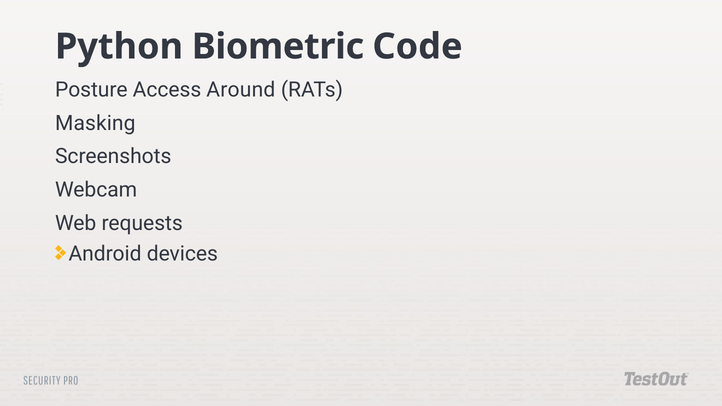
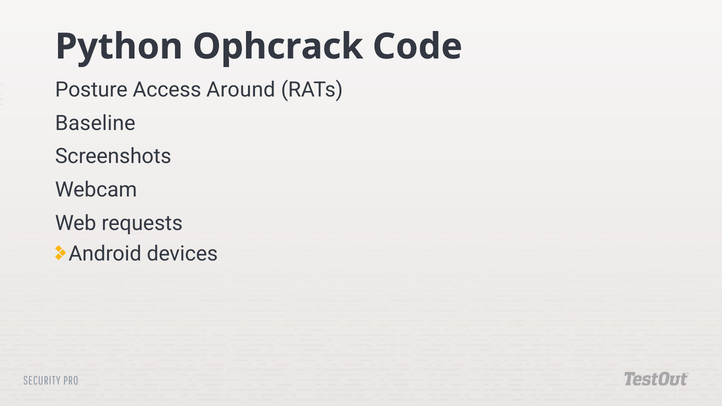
Biometric: Biometric -> Ophcrack (278, 47)
Masking: Masking -> Baseline (95, 123)
